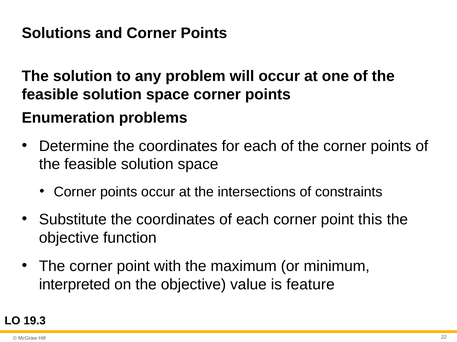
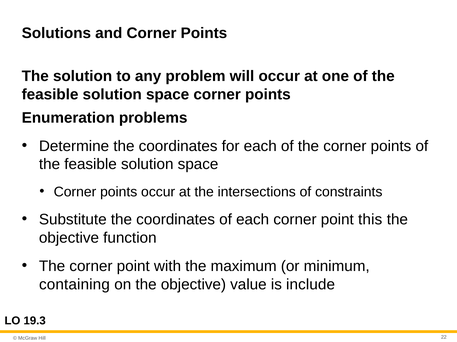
interpreted: interpreted -> containing (74, 285)
feature: feature -> include (311, 285)
